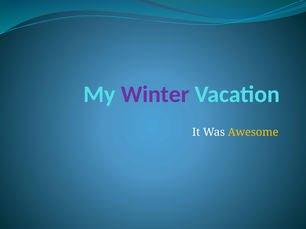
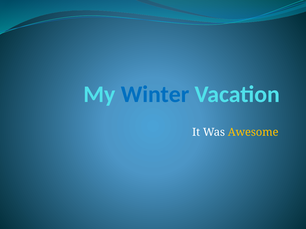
Winter colour: purple -> blue (155, 94)
